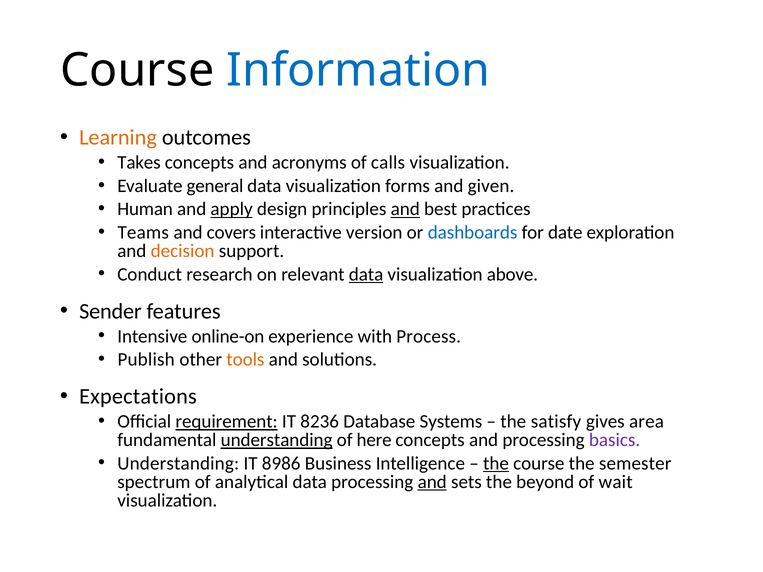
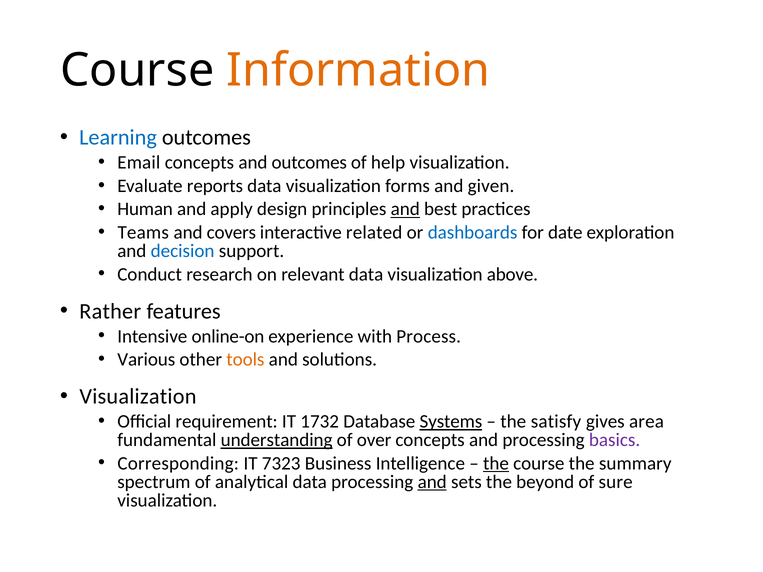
Information colour: blue -> orange (358, 70)
Learning colour: orange -> blue (118, 138)
Takes: Takes -> Email (139, 163)
and acronyms: acronyms -> outcomes (309, 163)
calls: calls -> help (388, 163)
general: general -> reports (215, 186)
apply underline: present -> none (232, 209)
version: version -> related (374, 233)
decision colour: orange -> blue (183, 251)
data underline: present -> none (366, 274)
Sender: Sender -> Rather (110, 311)
Publish: Publish -> Various (146, 360)
Expectations: Expectations -> Visualization (138, 397)
requirement underline: present -> none (227, 422)
8236: 8236 -> 1732 (320, 422)
Systems underline: none -> present (451, 422)
here: here -> over (374, 440)
Understanding: Understanding -> Corresponding (178, 464)
8986: 8986 -> 7323 (281, 464)
semester: semester -> summary (635, 464)
wait: wait -> sure (616, 482)
